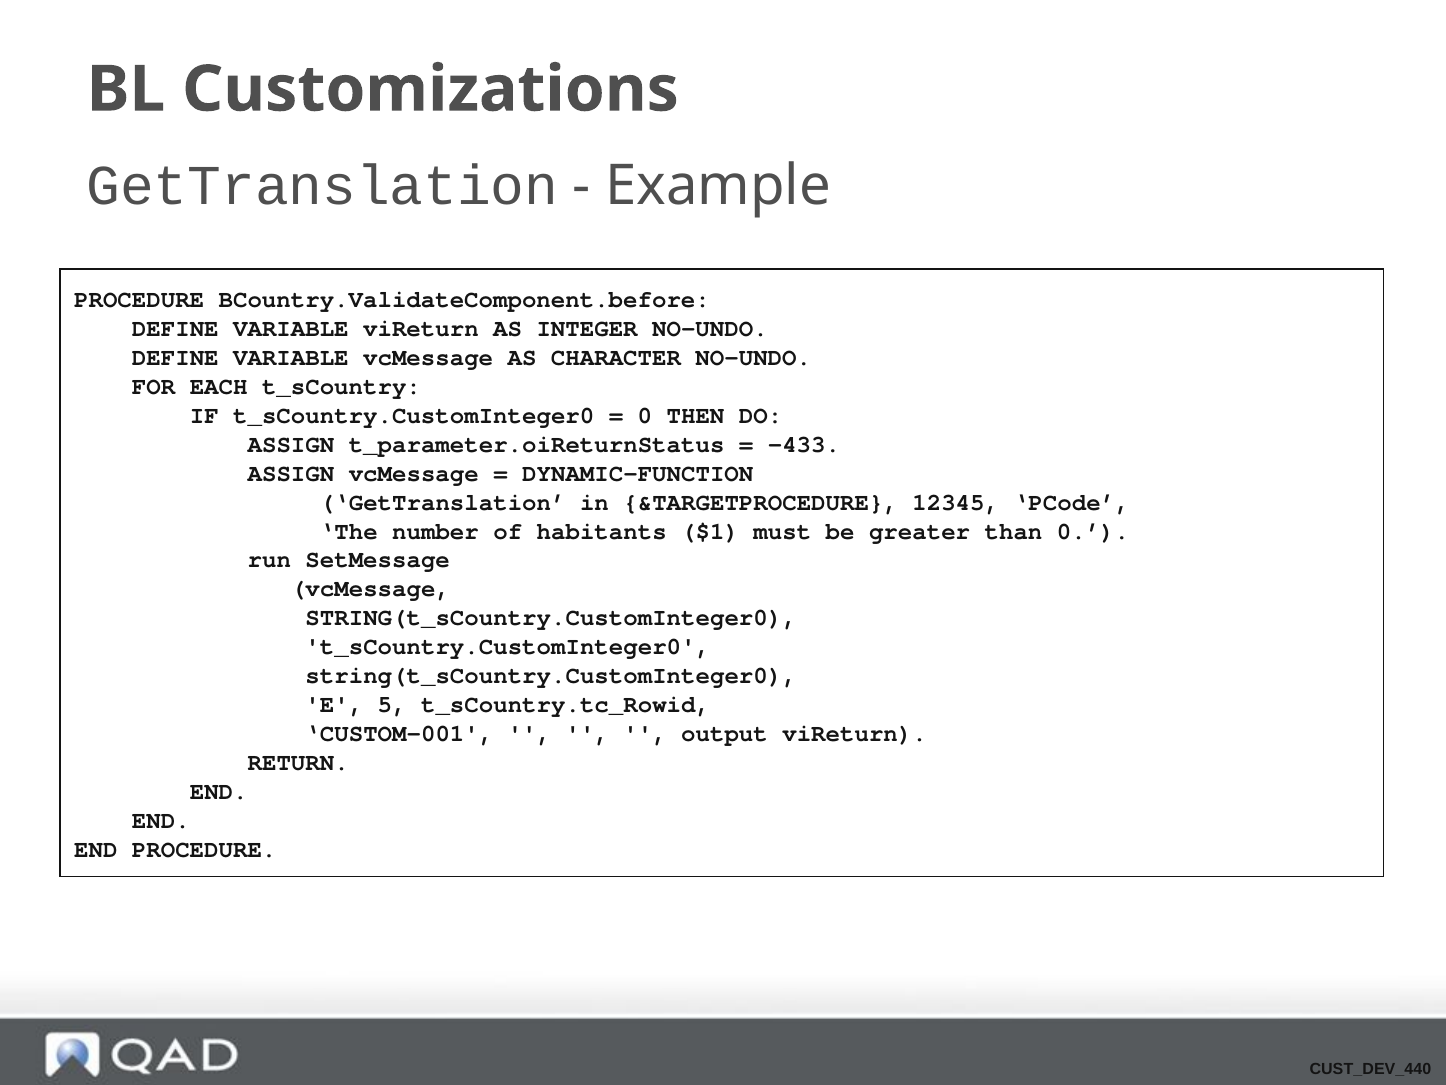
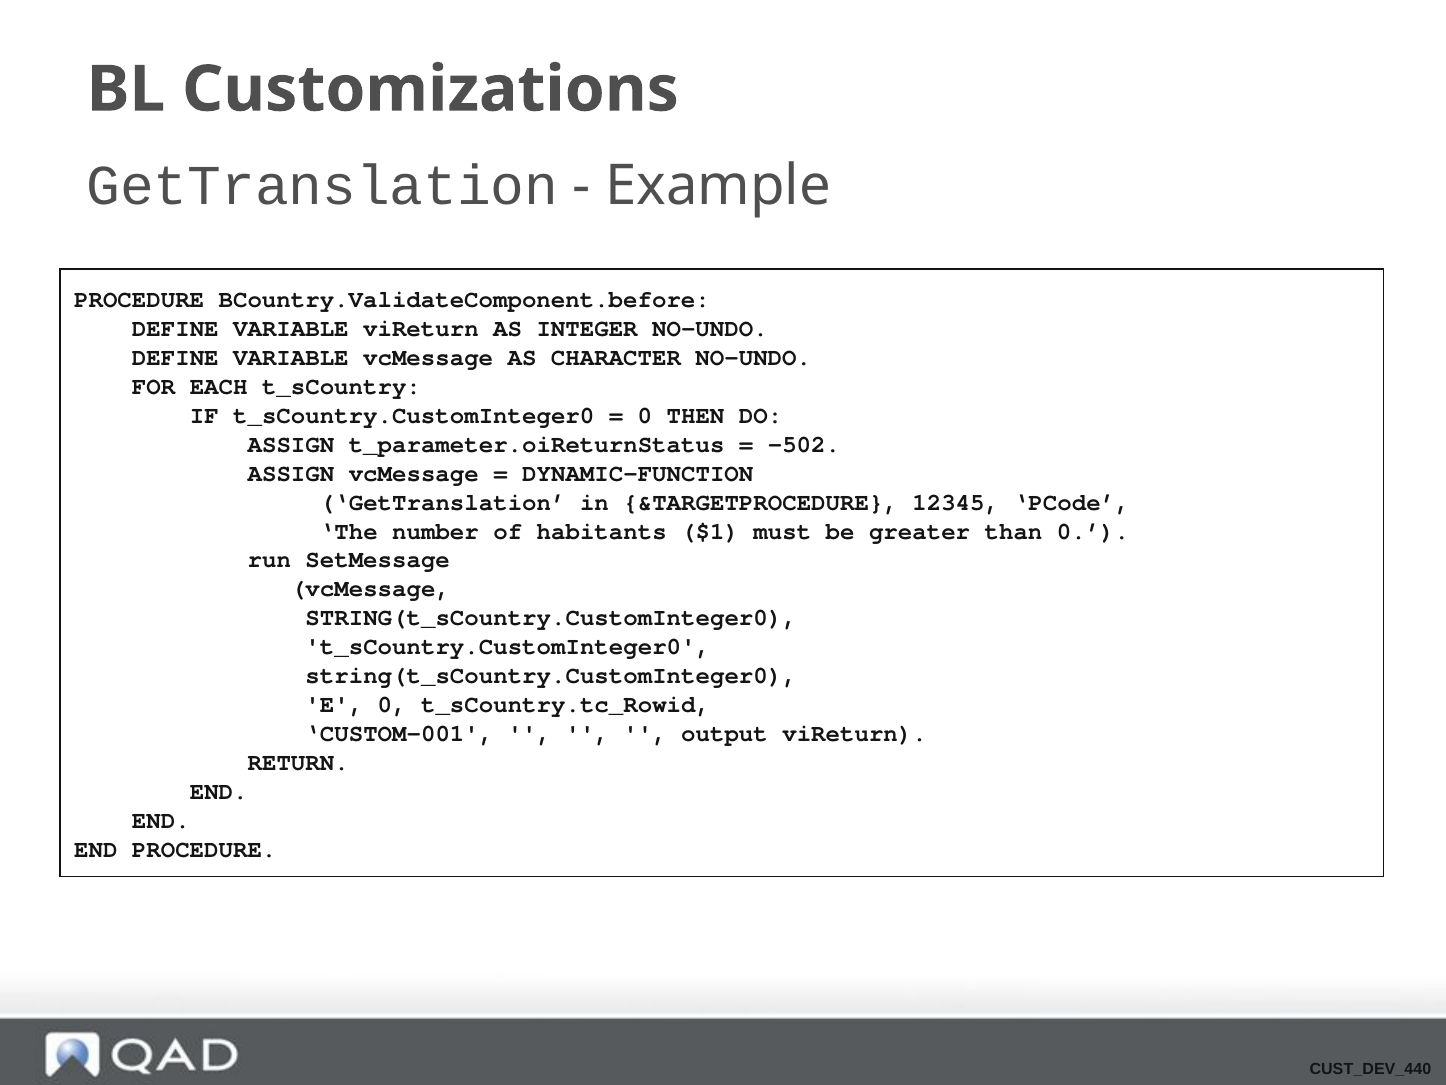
-433: -433 -> -502 (804, 444)
E 5: 5 -> 0 (392, 704)
